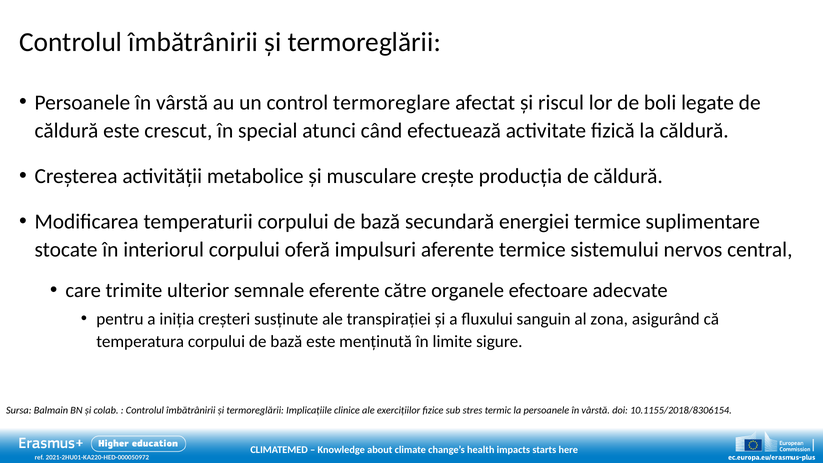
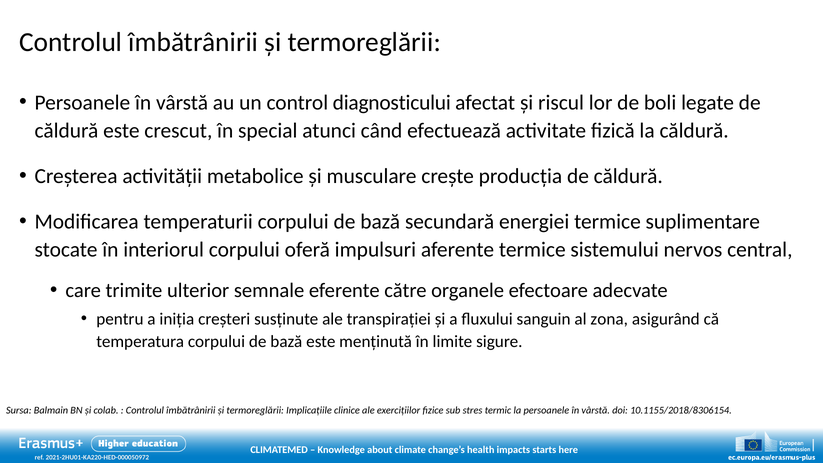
termoreglare: termoreglare -> diagnosticului (392, 103)
